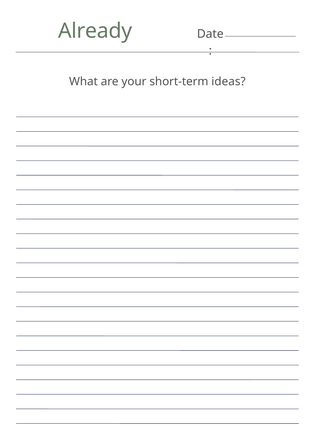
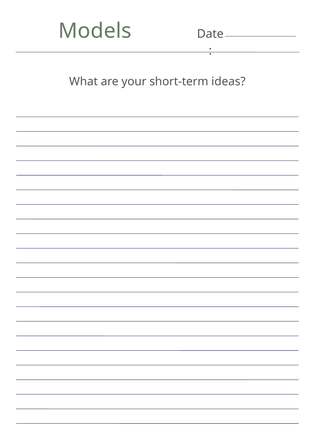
Already: Already -> Models (95, 31)
